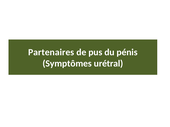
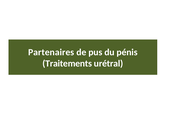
Symptômes: Symptômes -> Traitements (67, 64)
